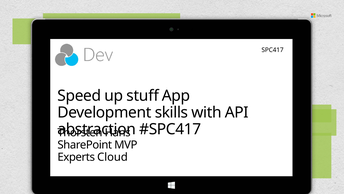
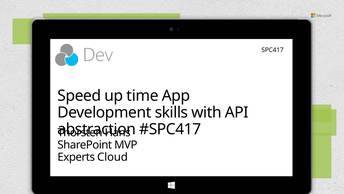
stuff: stuff -> time (143, 95)
